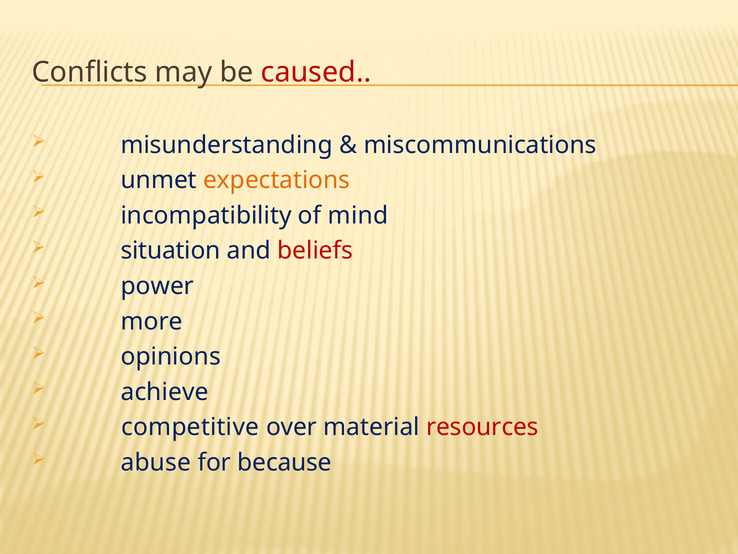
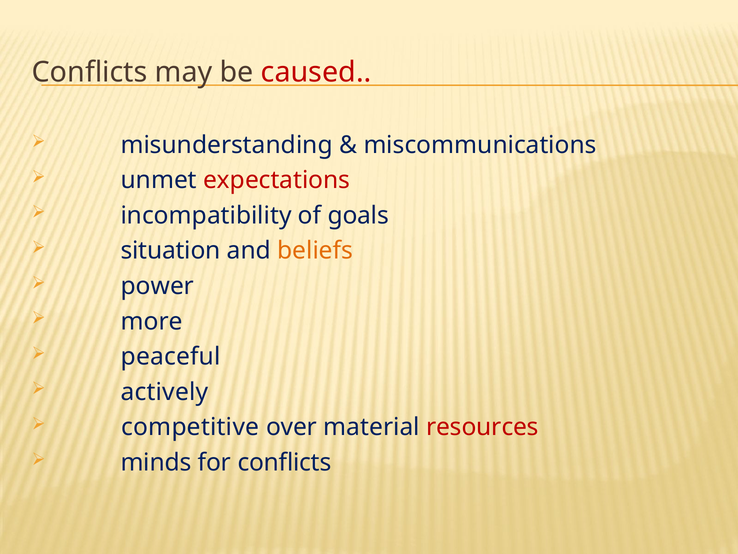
expectations colour: orange -> red (277, 180)
mind: mind -> goals (358, 215)
beliefs colour: red -> orange (315, 251)
opinions: opinions -> peaceful (171, 356)
achieve: achieve -> actively (165, 392)
abuse: abuse -> minds (156, 462)
for because: because -> conflicts (285, 462)
